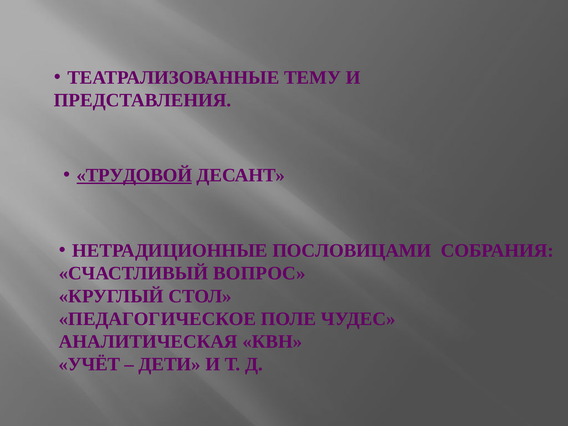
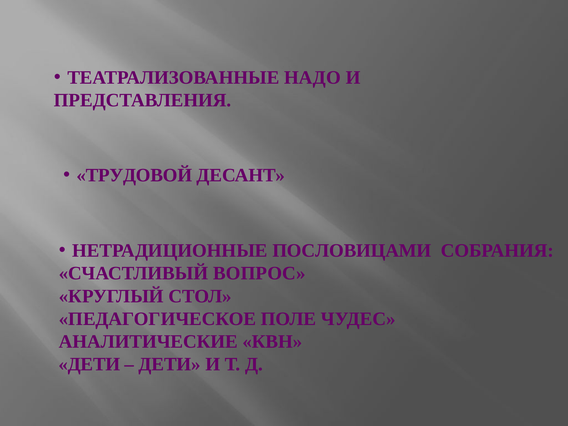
ТЕМУ: ТЕМУ -> НАДО (312, 78)
ТРУДОВОЙ underline: present -> none (134, 175)
АНАЛИТИЧЕСКАЯ: АНАЛИТИЧЕСКАЯ -> АНАЛИТИЧЕСКИЕ (148, 342)
УЧЁТ: УЧЁТ -> ДЕТИ (89, 364)
